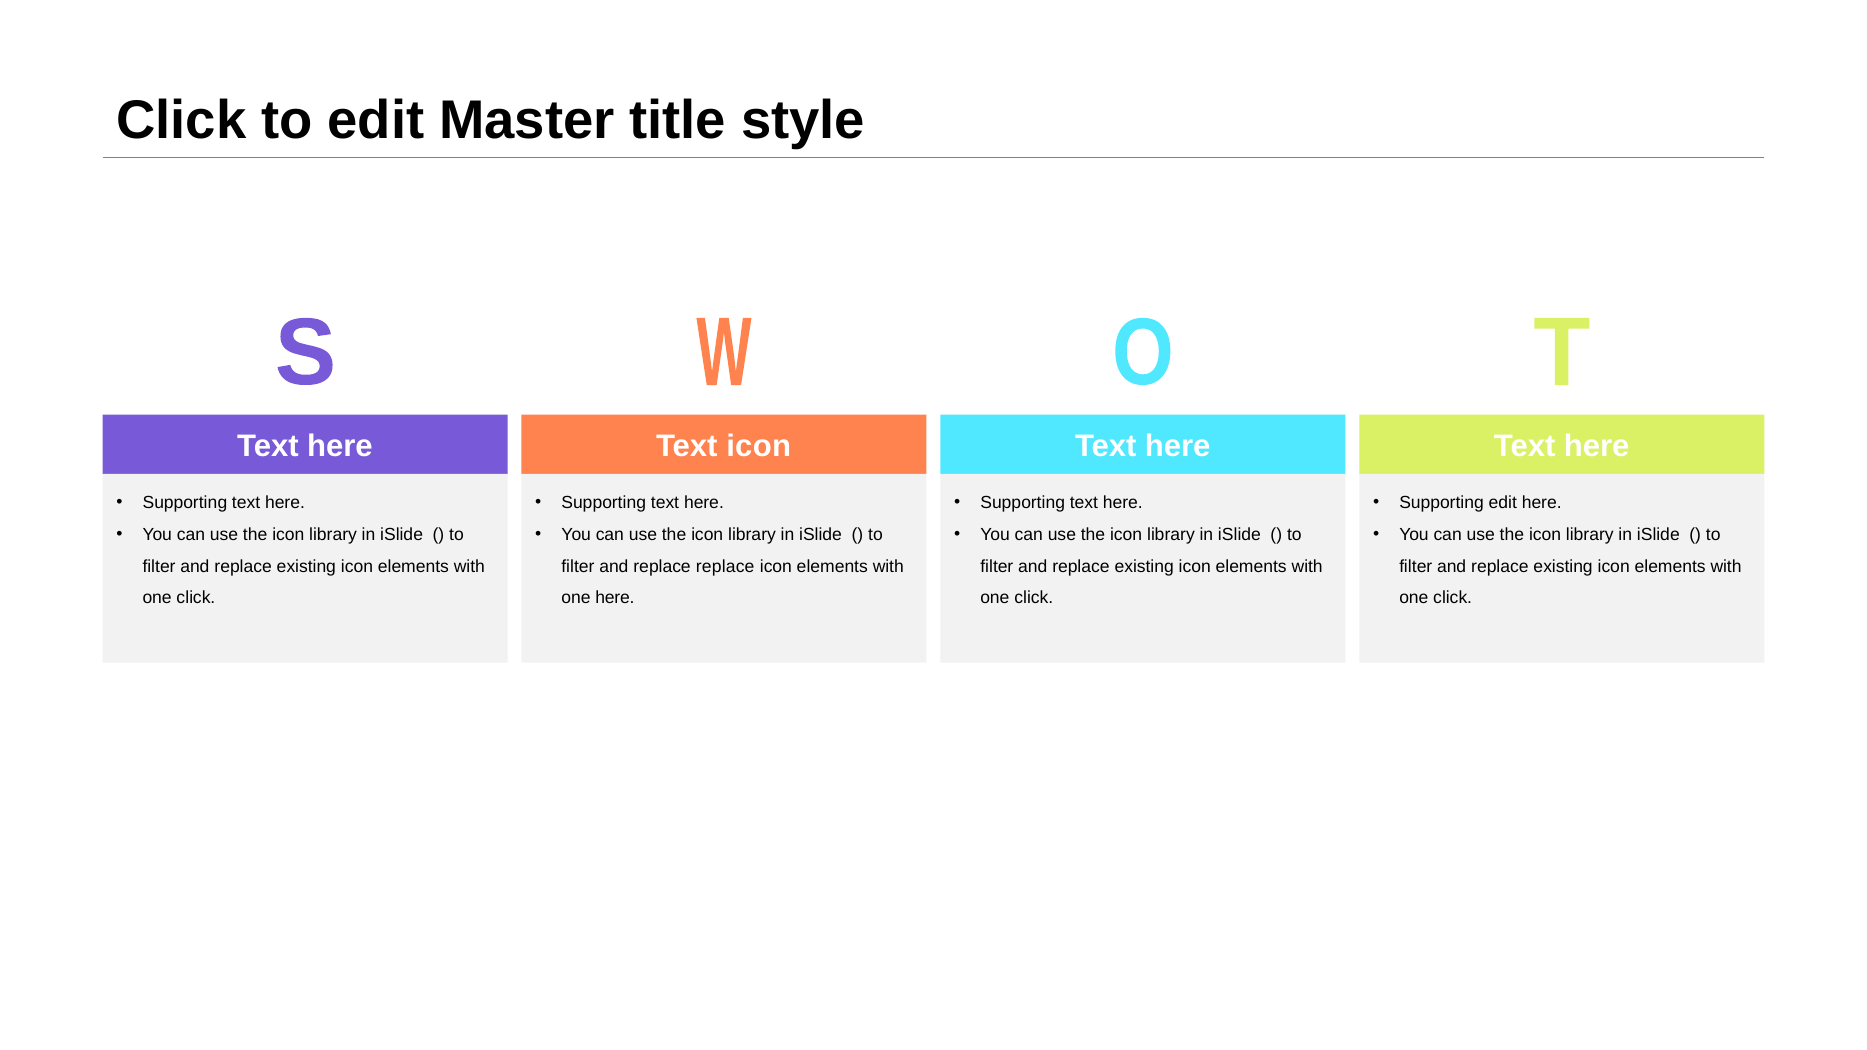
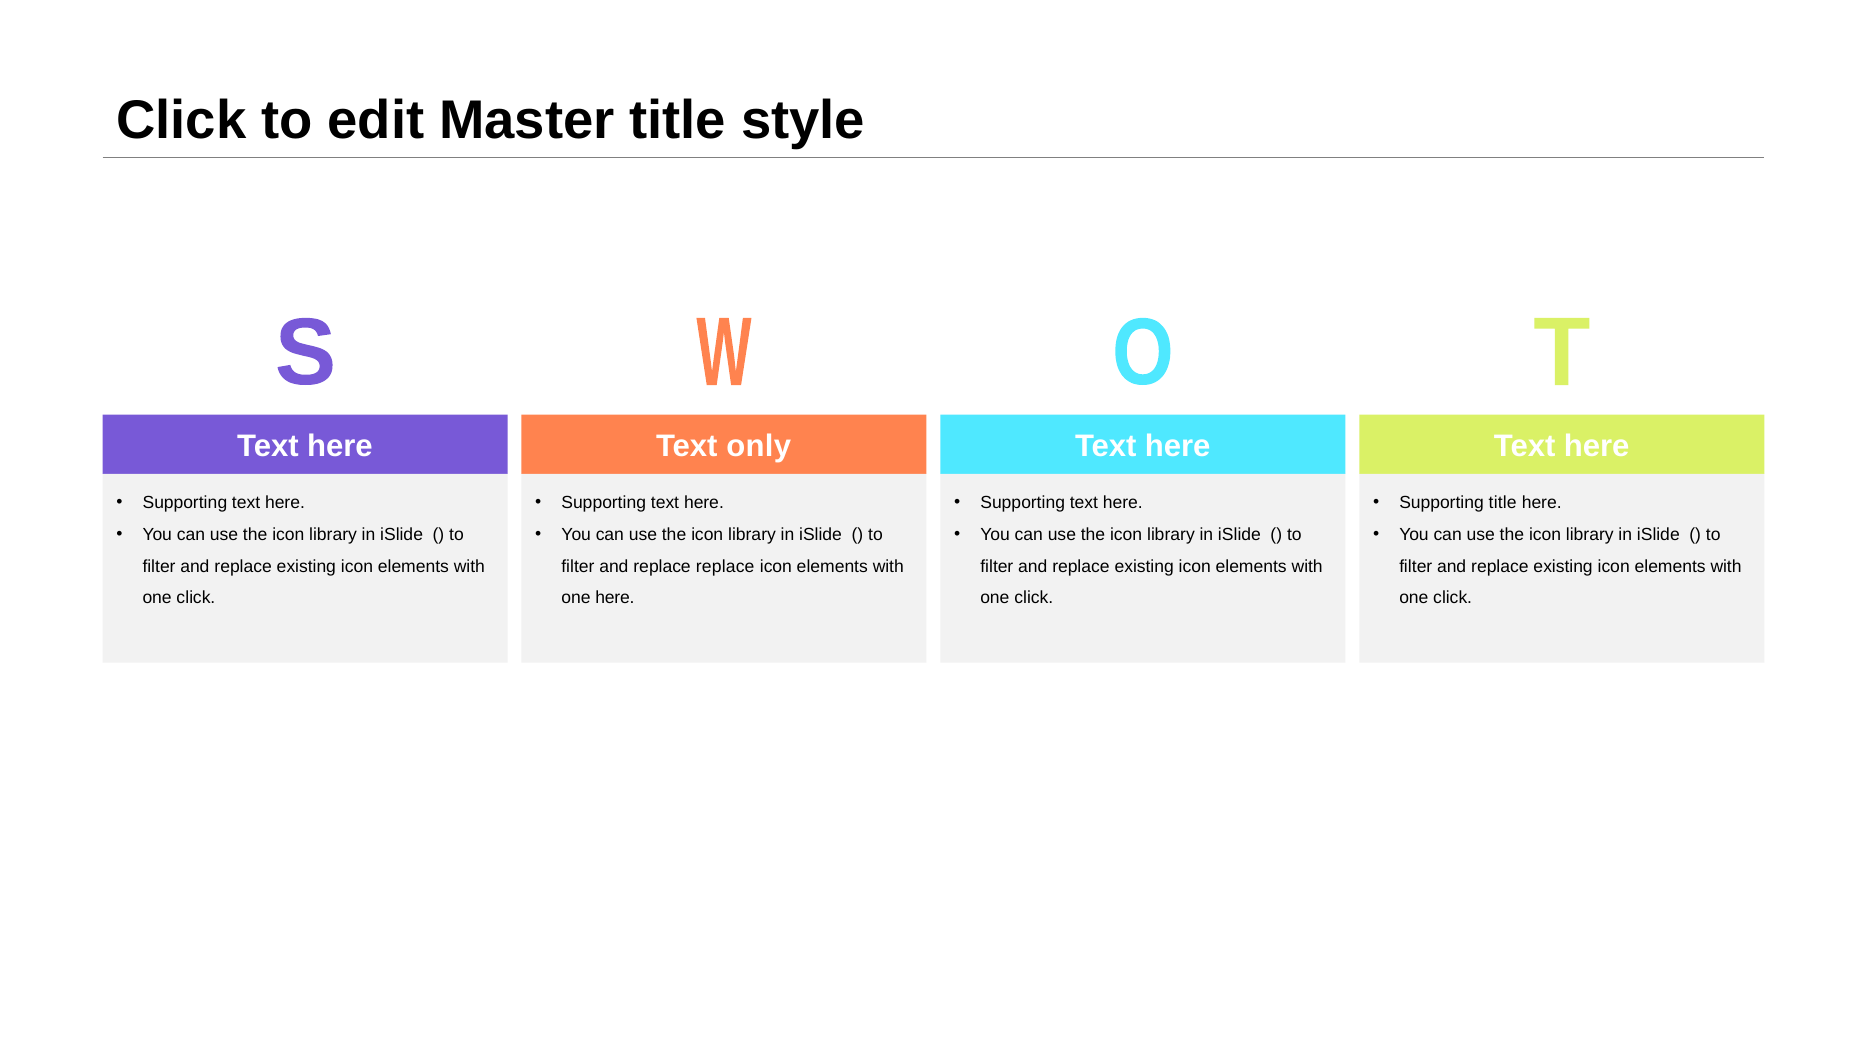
Text icon: icon -> only (759, 447)
Supporting edit: edit -> title (1503, 503)
